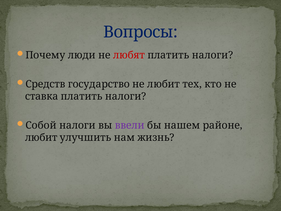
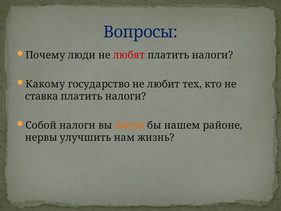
Средств: Средств -> Какому (45, 84)
ввели colour: purple -> orange (130, 125)
любит: любит -> нервы (41, 137)
